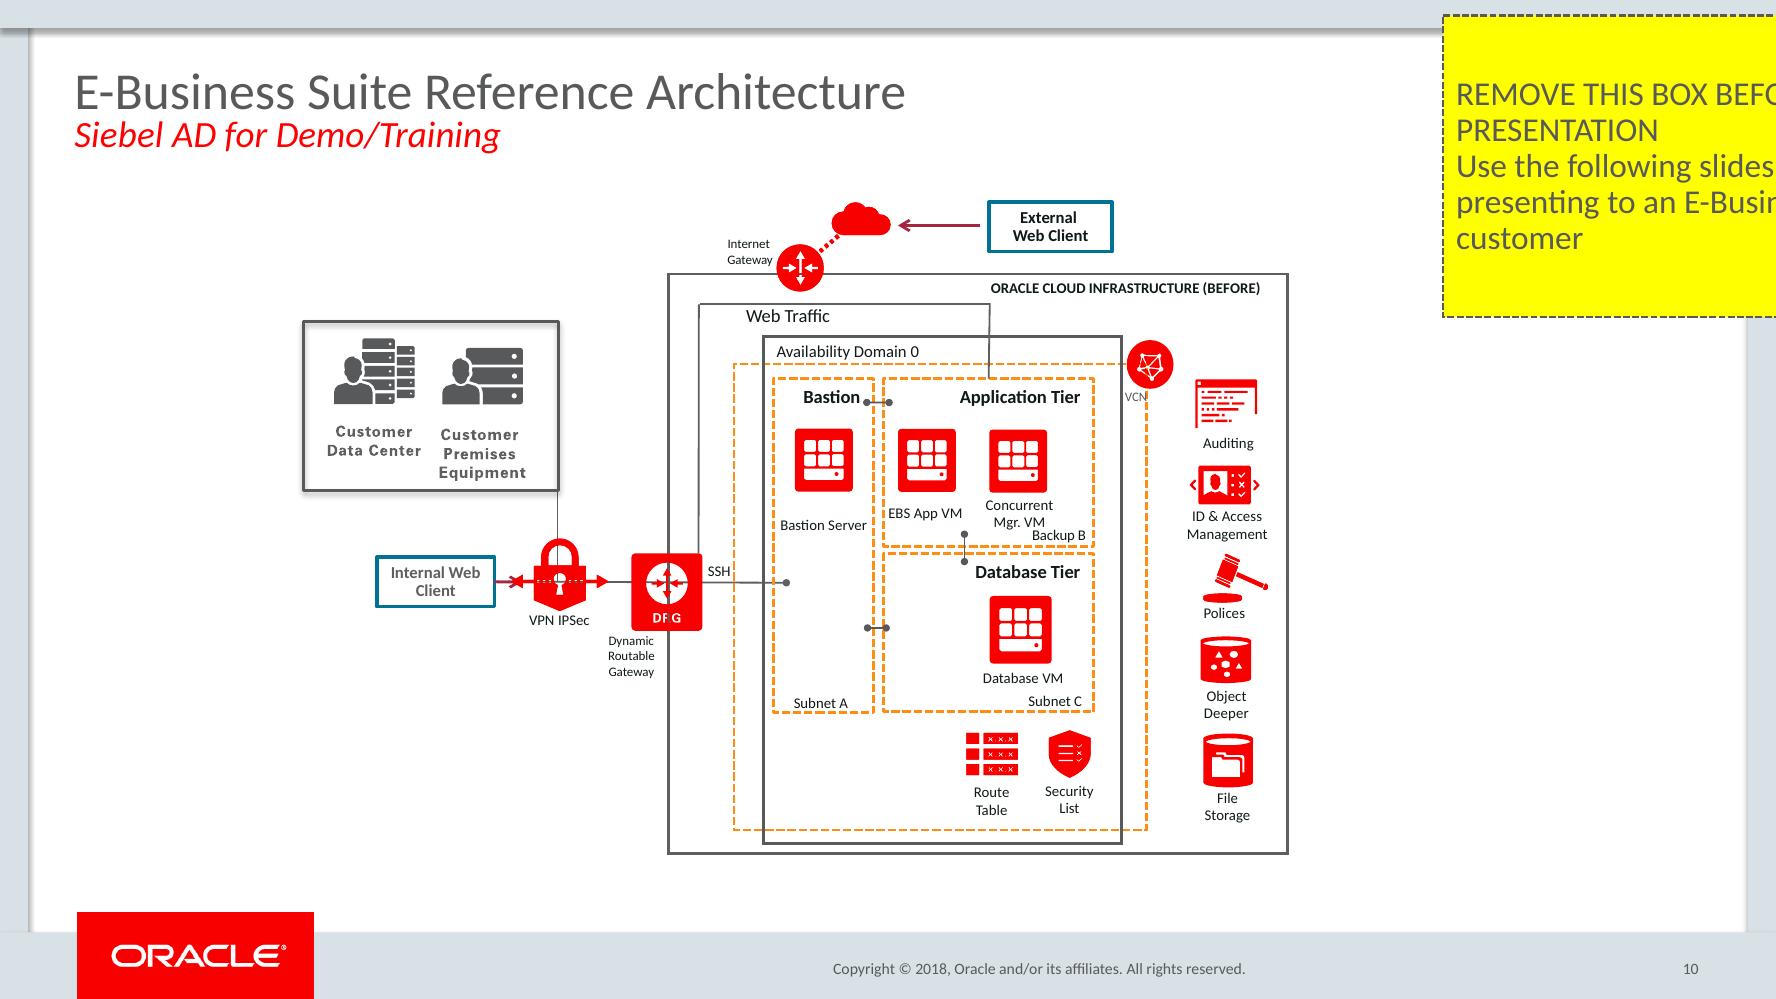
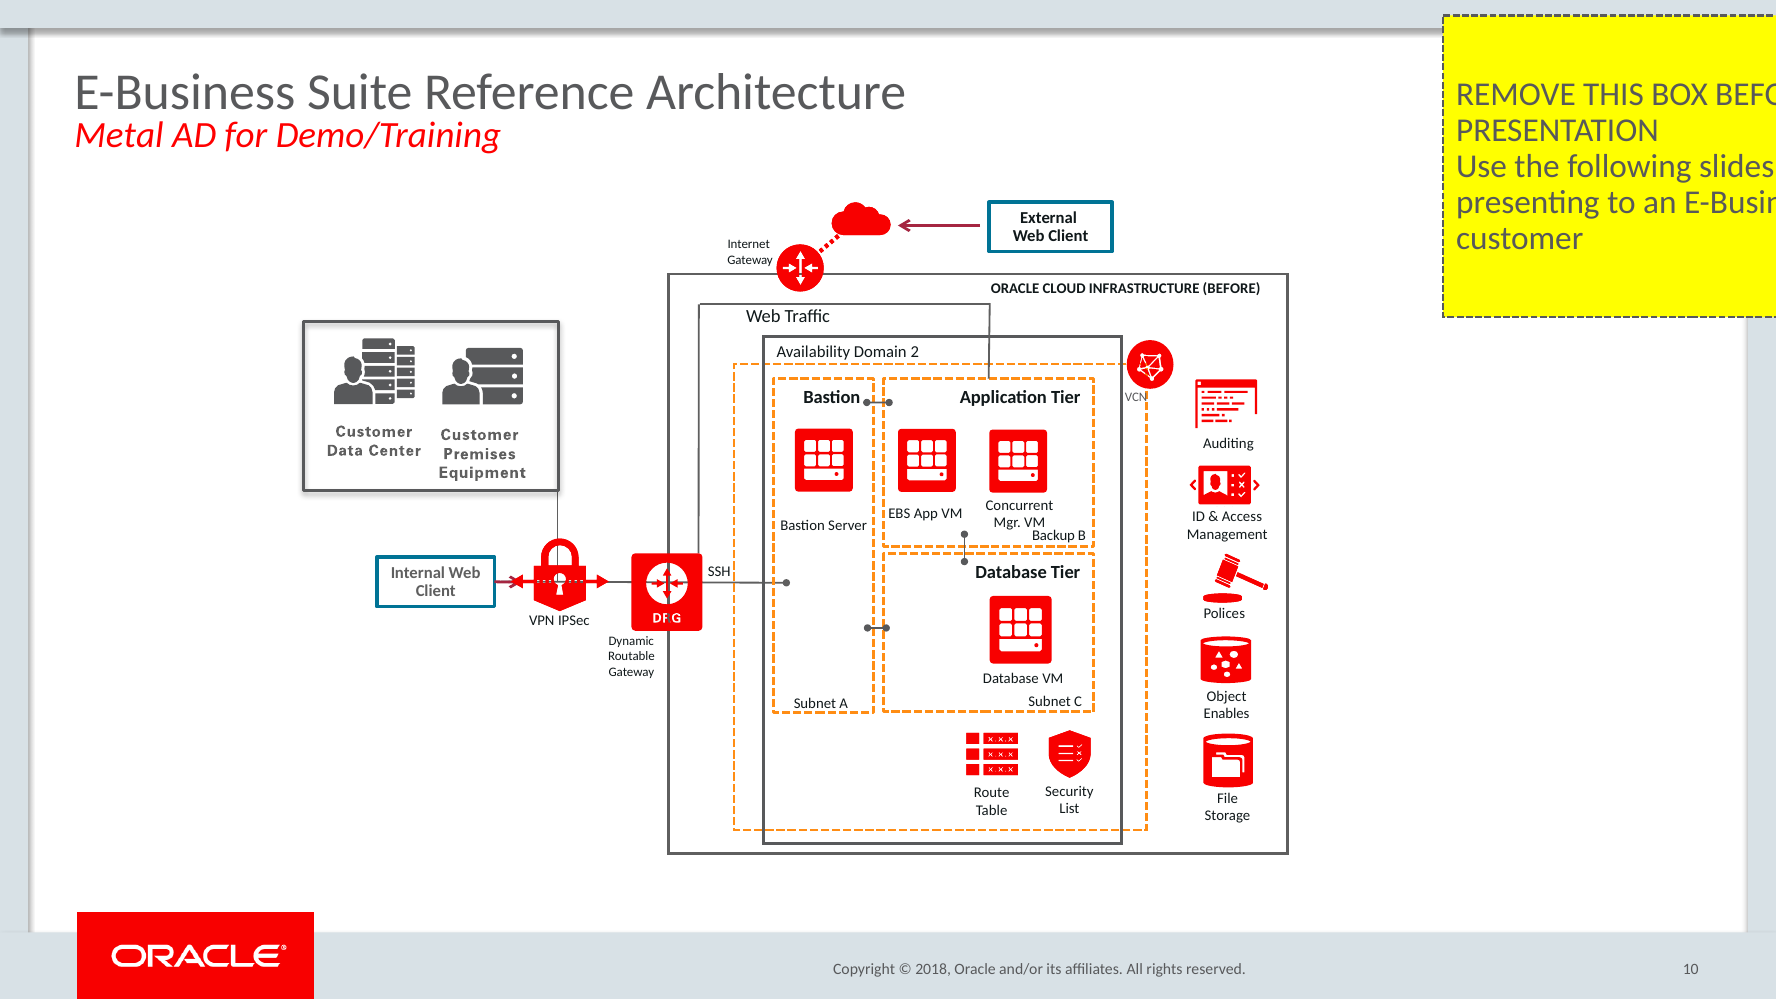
Siebel: Siebel -> Metal (119, 135)
0: 0 -> 2 (915, 352)
Deeper: Deeper -> Enables (1227, 714)
